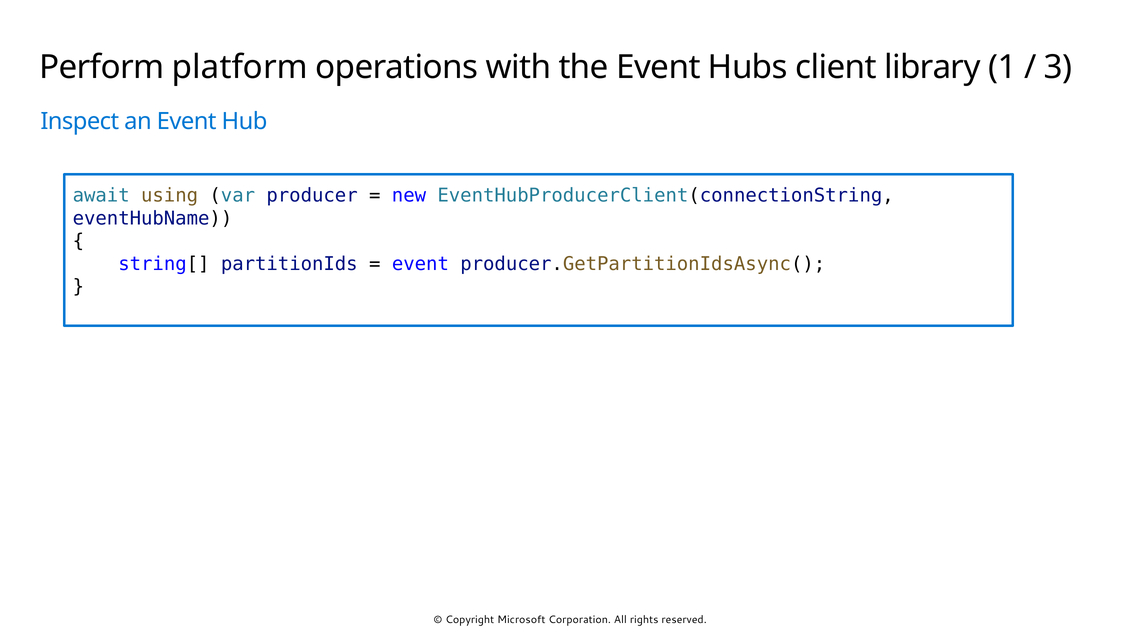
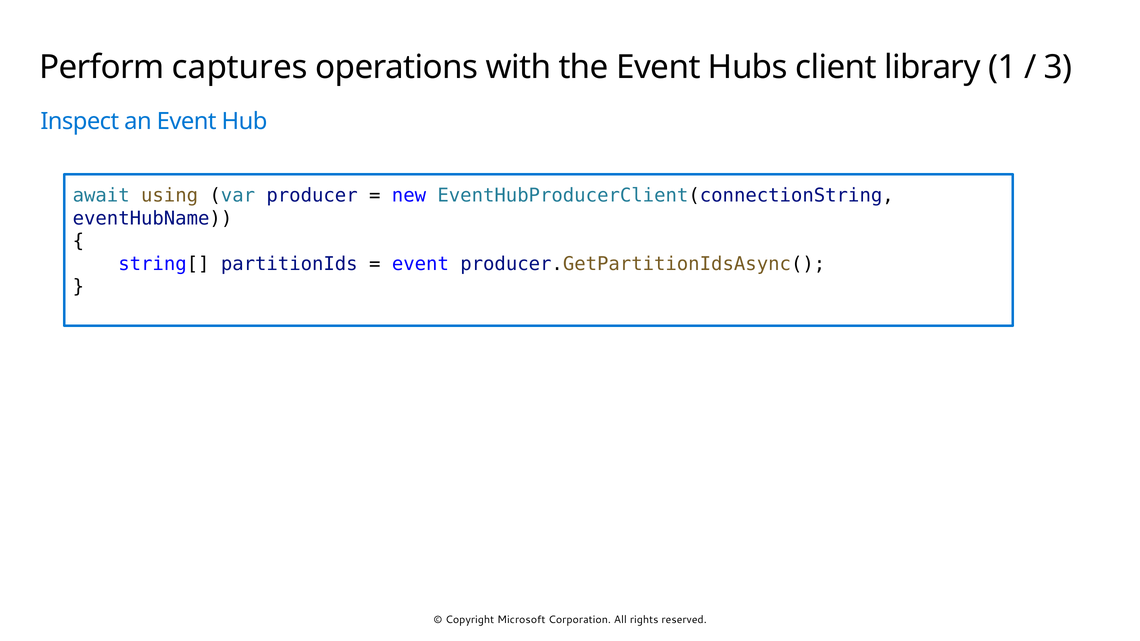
platform: platform -> captures (240, 68)
